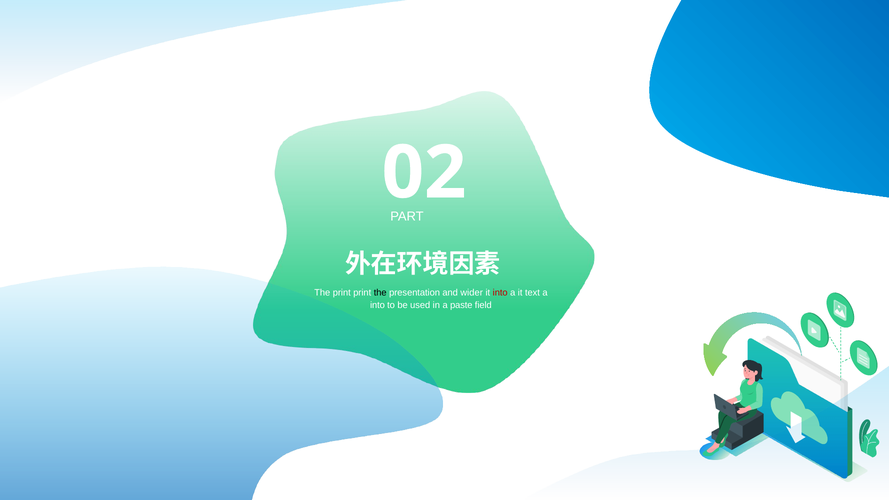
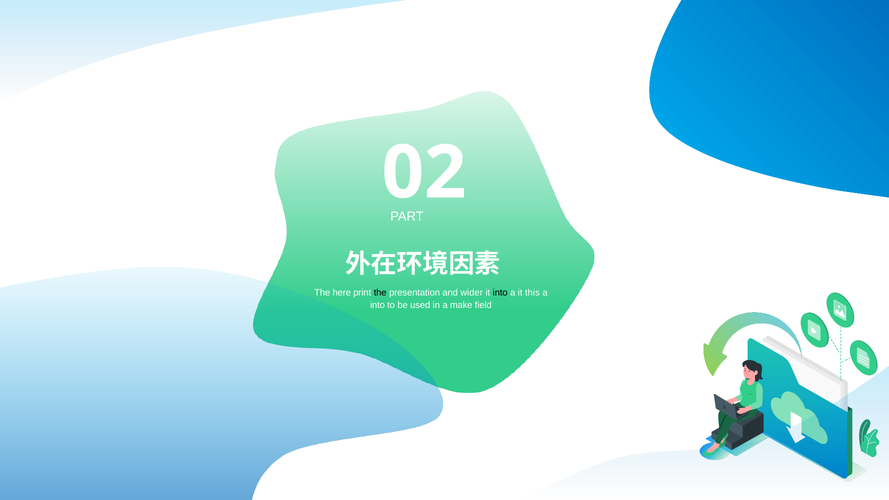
The print: print -> here (342, 293)
into colour: red -> black (500, 293)
text: text -> this (532, 293)
paste: paste -> make (461, 305)
